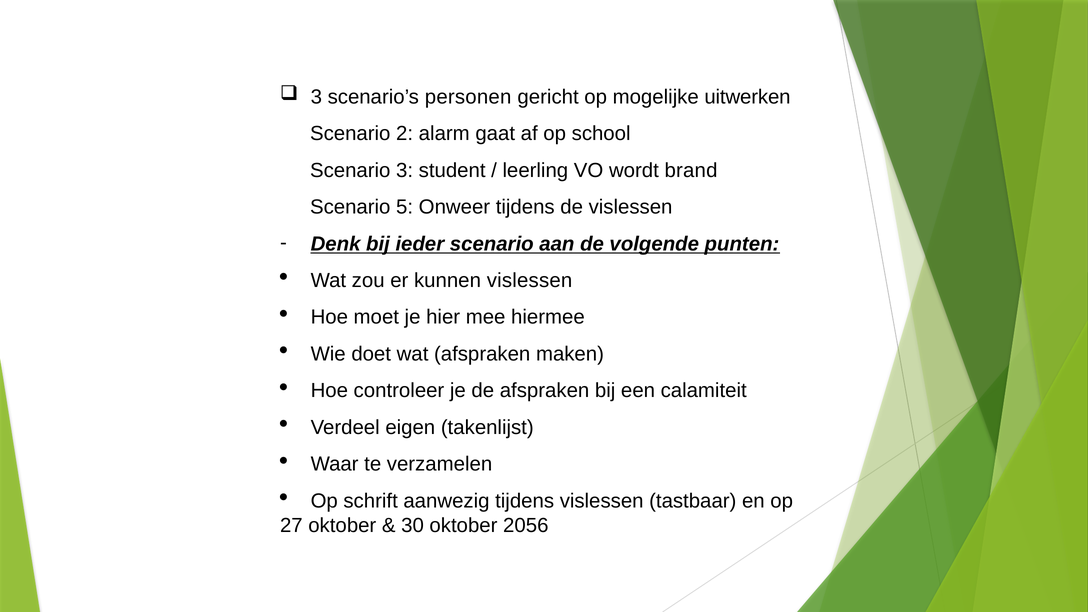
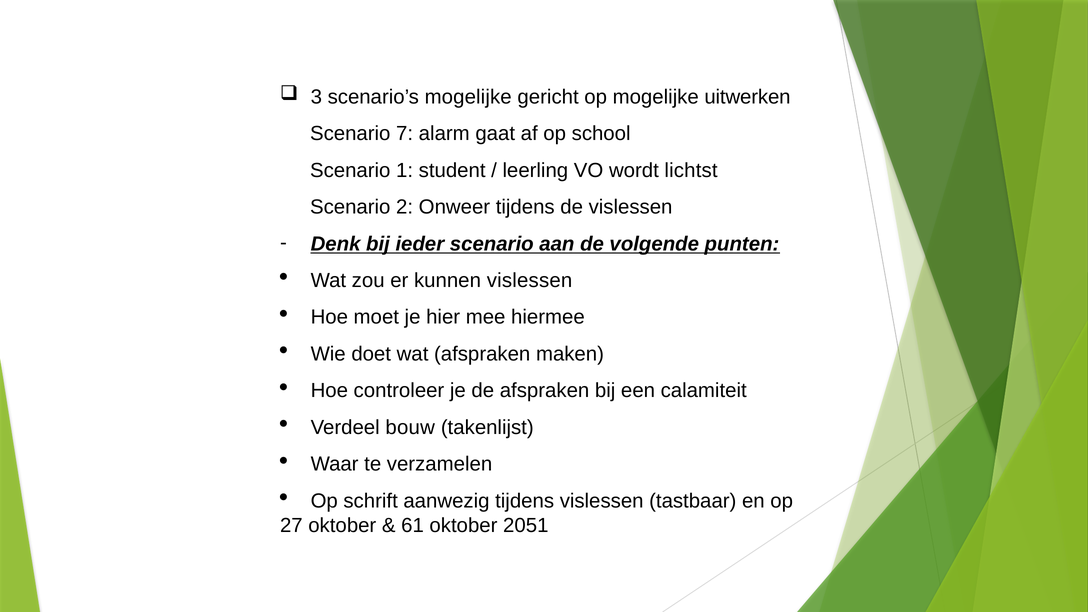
scenario’s personen: personen -> mogelijke (468, 97)
2: 2 -> 7 (405, 134)
Scenario 3: 3 -> 1 (405, 170)
brand: brand -> lichtst (691, 170)
5: 5 -> 2 (405, 207)
eigen: eigen -> bouw (410, 427)
30: 30 -> 61 (413, 525)
2056: 2056 -> 2051 (526, 525)
